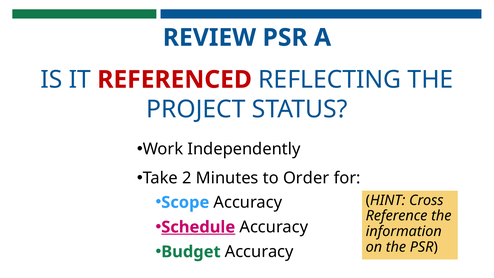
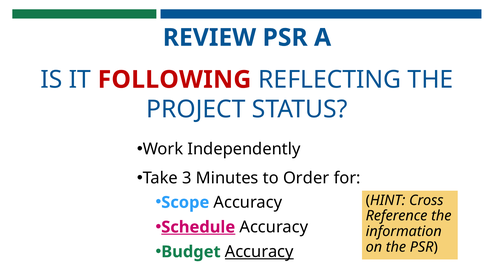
REFERENCED: REFERENCED -> FOLLOWING (174, 80)
2: 2 -> 3 (187, 178)
Accuracy underline: none -> present (259, 252)
